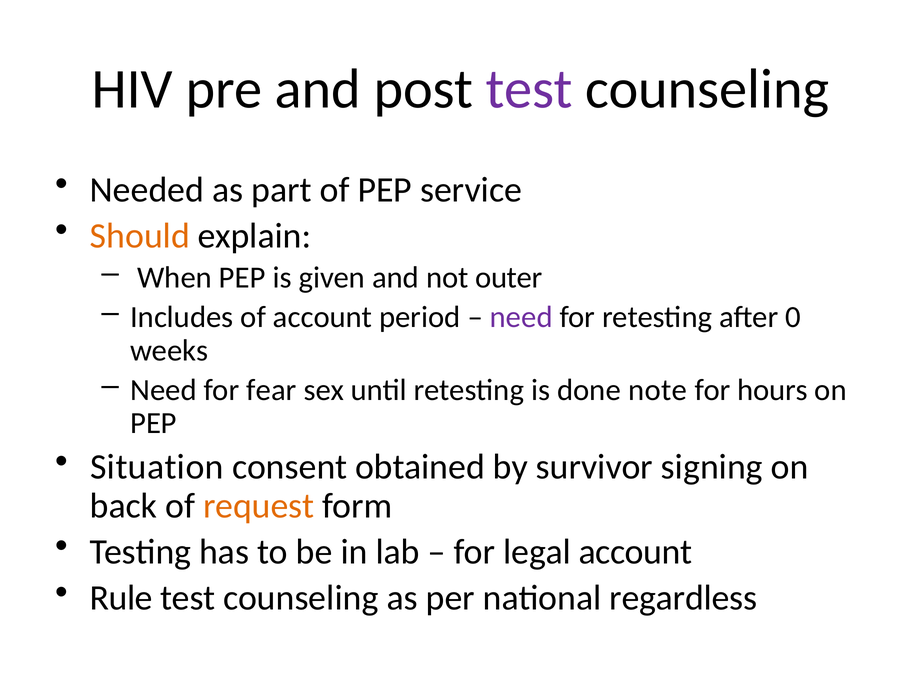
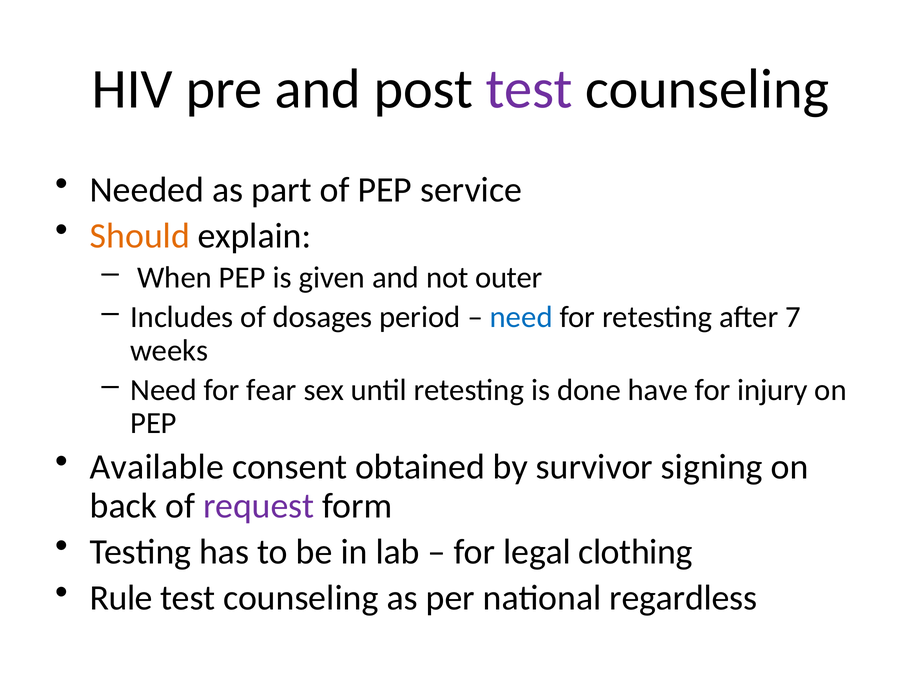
of account: account -> dosages (323, 317)
need colour: purple -> blue (521, 317)
0: 0 -> 7 (793, 317)
note: note -> have (658, 390)
hours: hours -> injury (772, 390)
Situation: Situation -> Available (157, 467)
request colour: orange -> purple (259, 506)
legal account: account -> clothing (635, 552)
